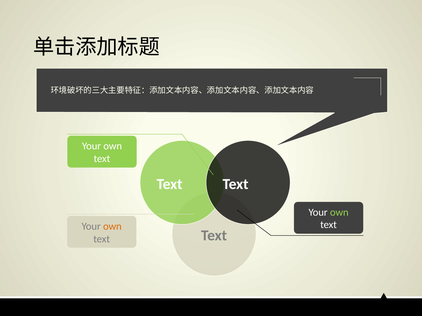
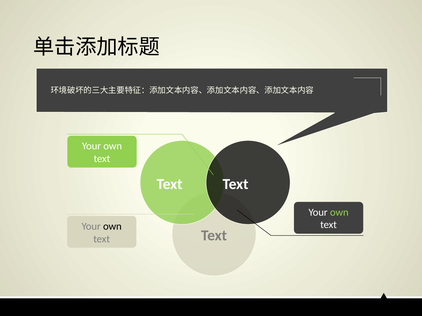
own colour: orange -> black (112, 227)
